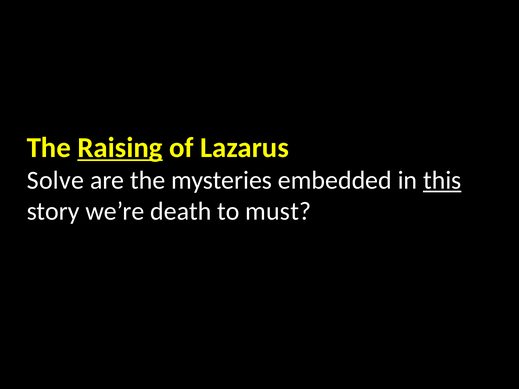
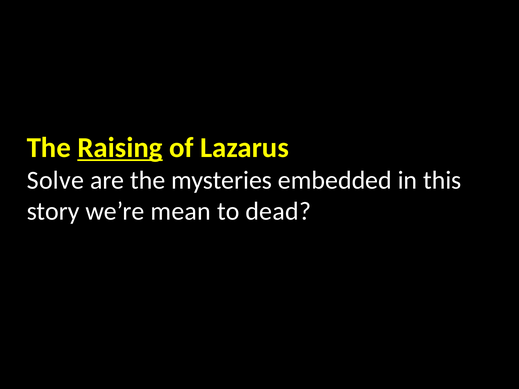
this underline: present -> none (442, 180)
death: death -> mean (181, 212)
must: must -> dead (278, 212)
